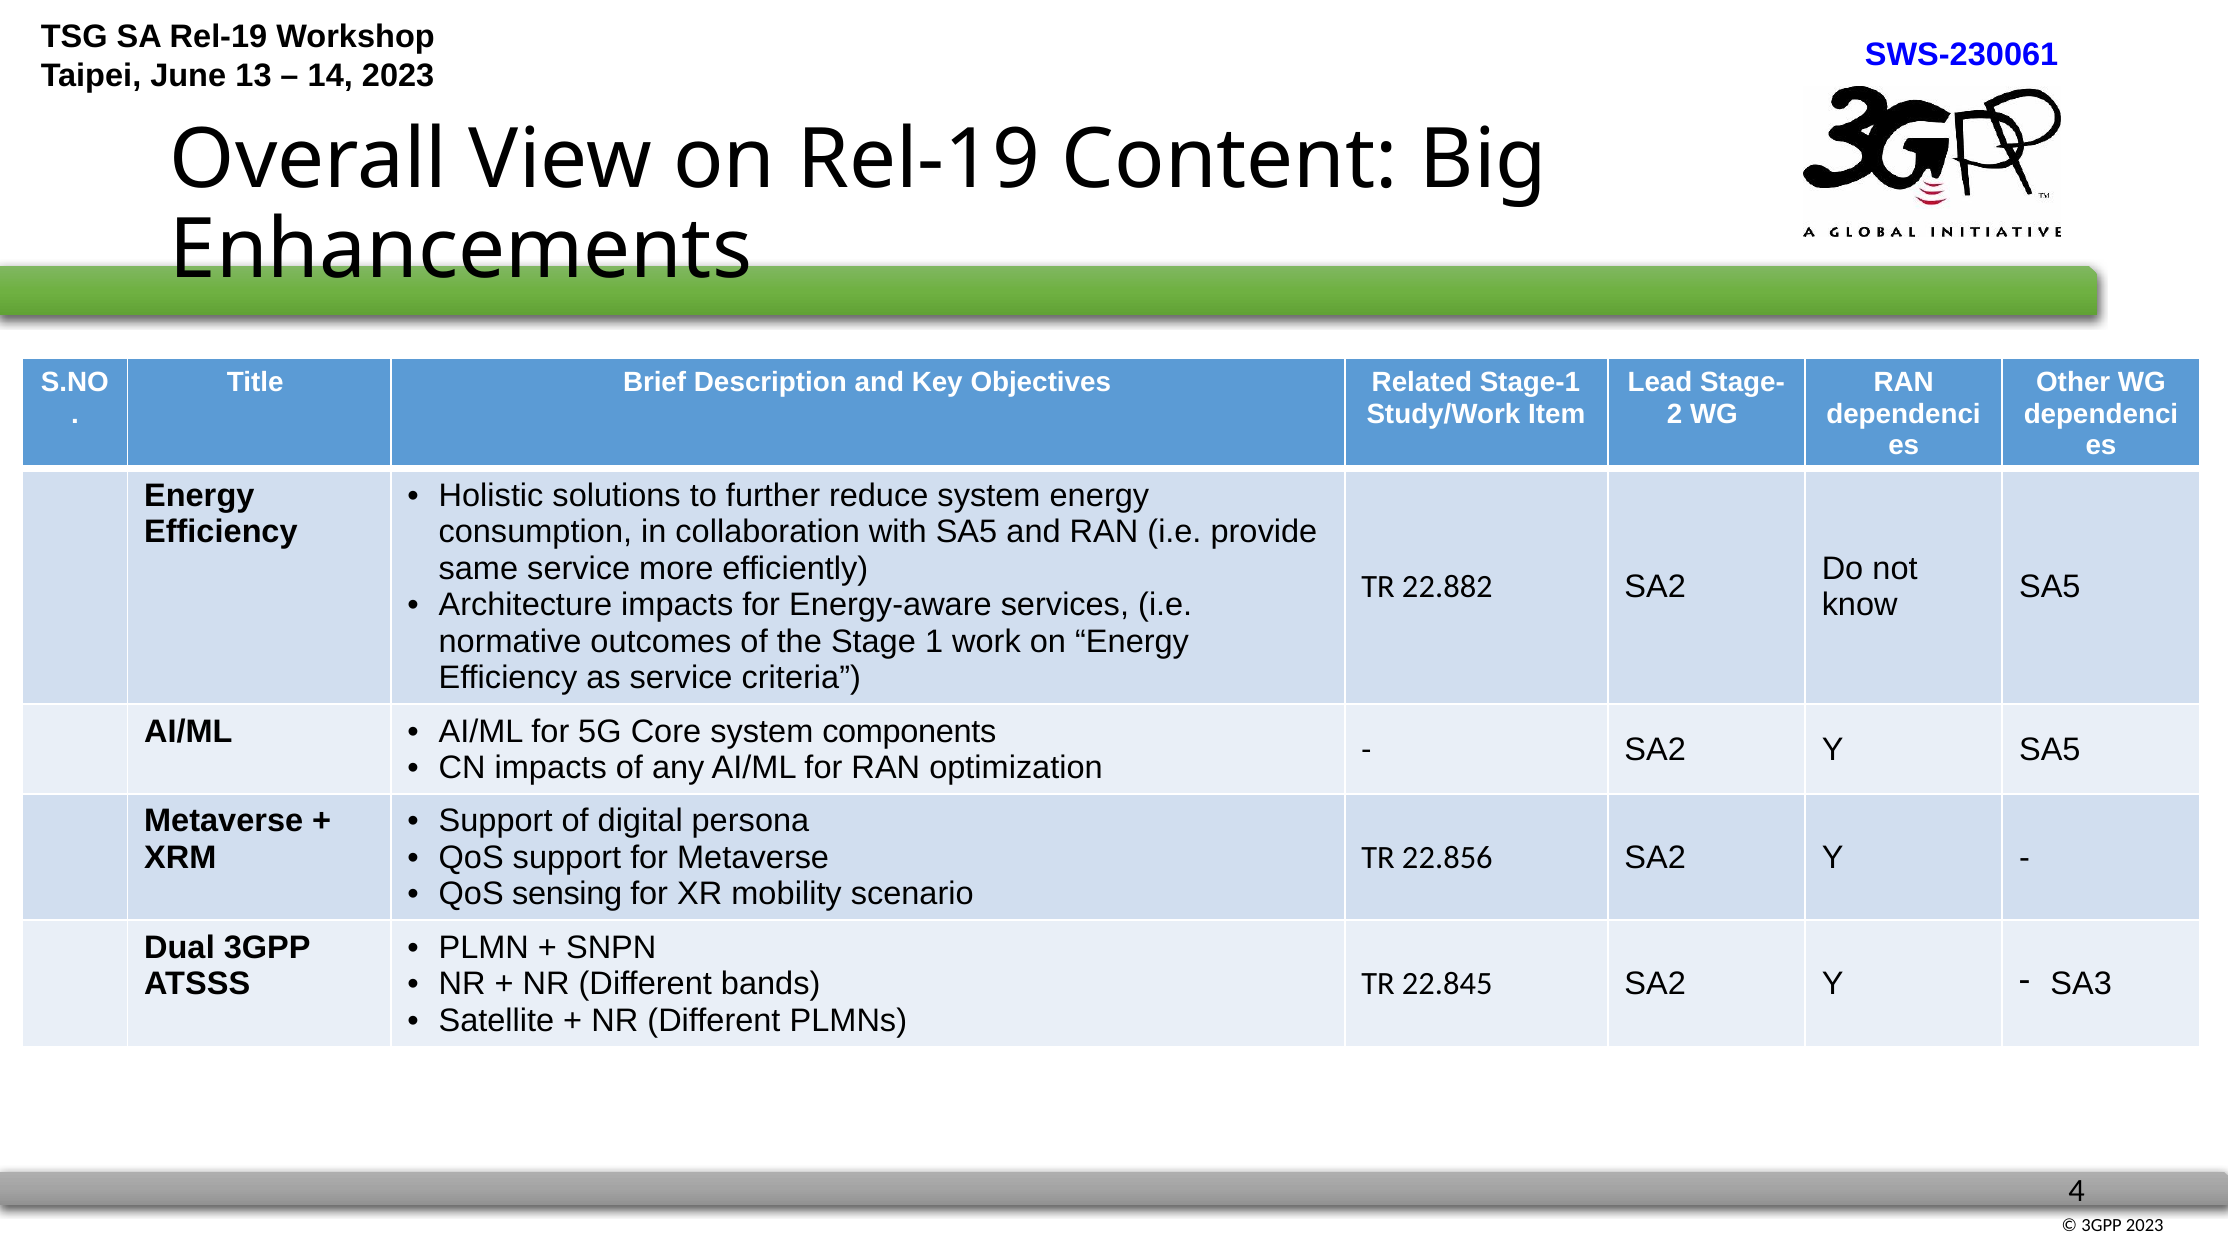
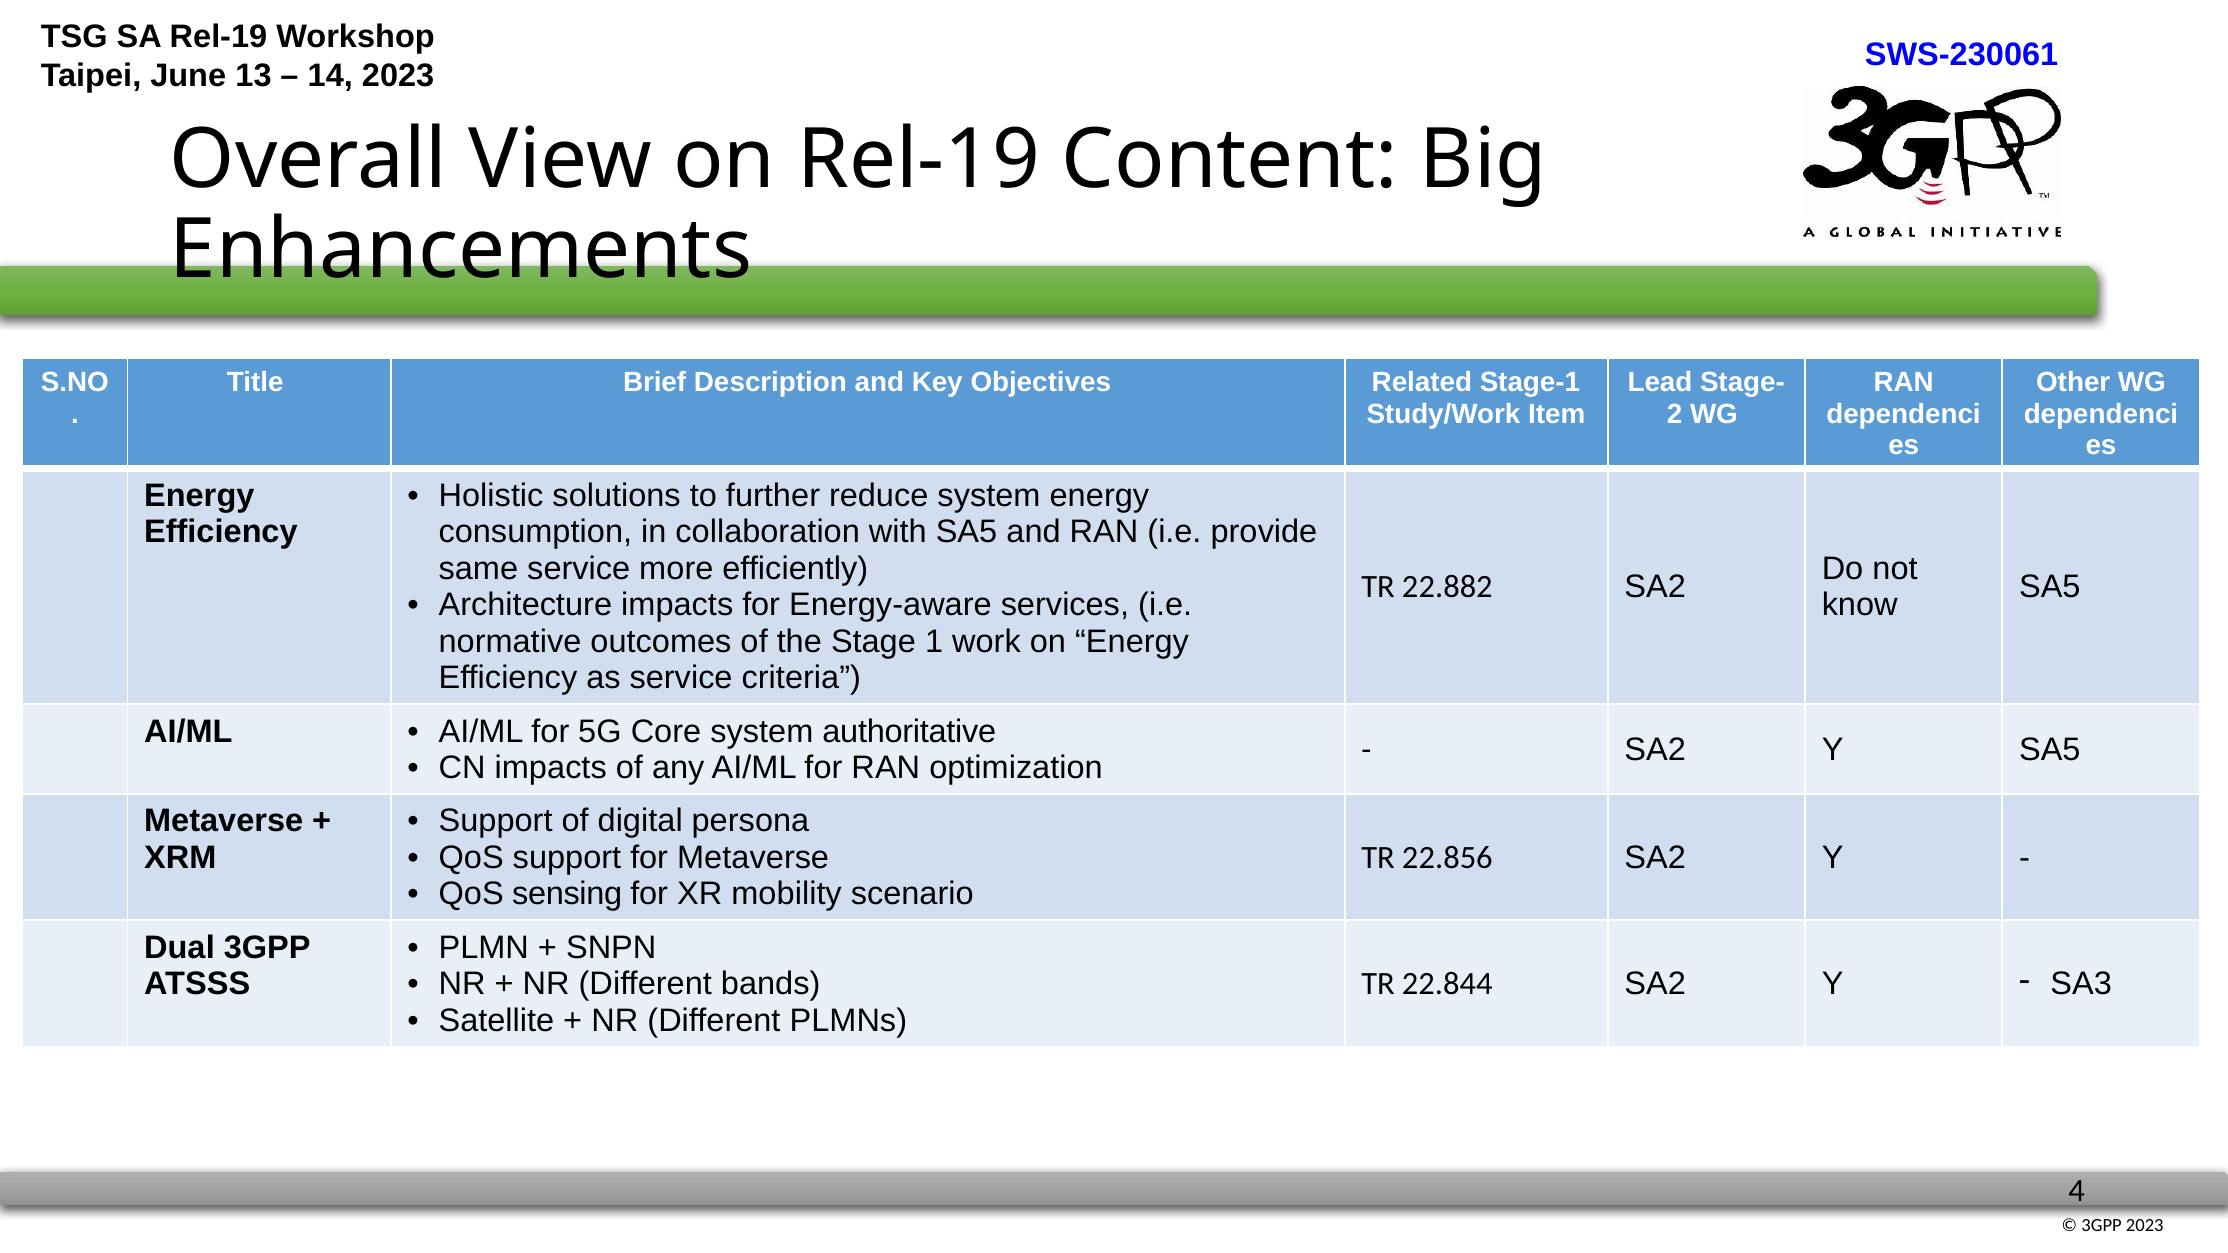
components: components -> authoritative (909, 732)
22.845: 22.845 -> 22.844 (1447, 984)
